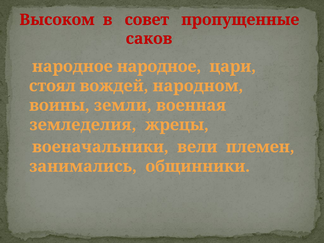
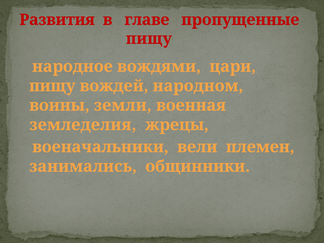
Высоком: Высоком -> Развития (57, 20)
совет: совет -> главе (147, 20)
саков: саков -> пищу (149, 39)
народное народное: народное -> вождями (159, 66)
стоял: стоял -> пищу (52, 86)
